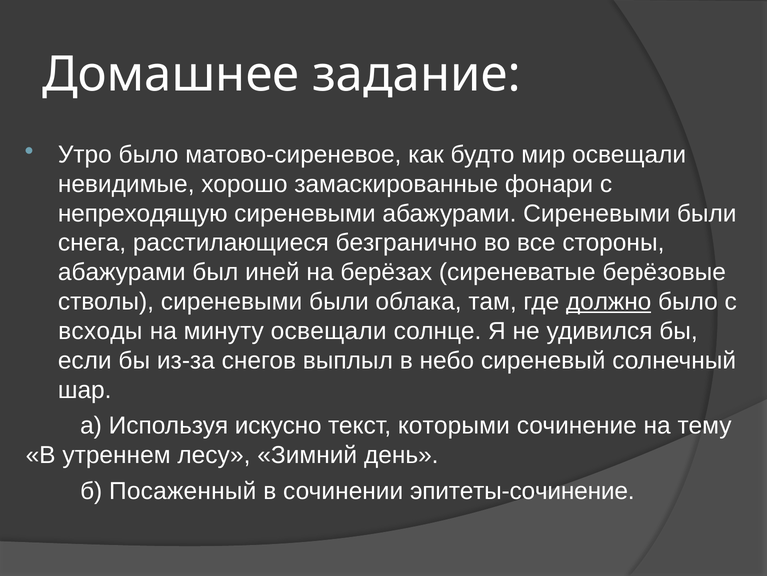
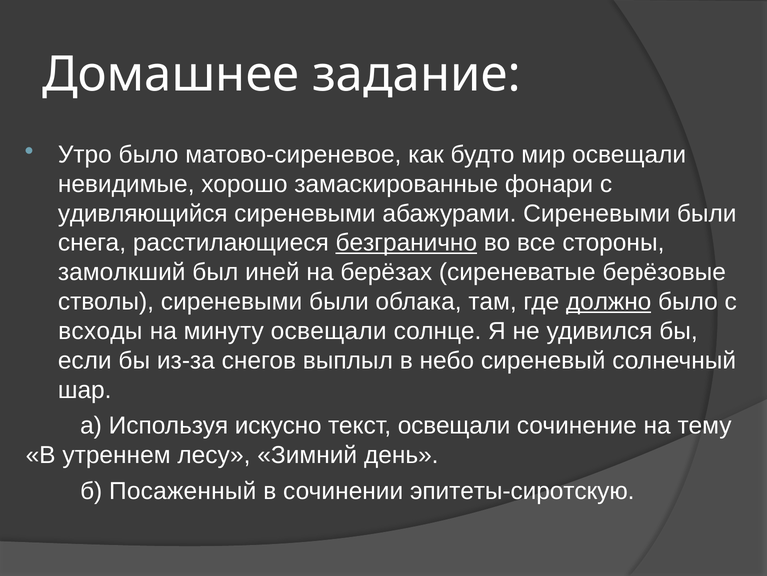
непреходящую: непреходящую -> удивляющийся (143, 213)
безгранично underline: none -> present (406, 243)
абажурами: абажурами -> замолкший (122, 272)
текст которыми: которыми -> освещали (454, 425)
эпитеты-сочинение: эпитеты-сочинение -> эпитеты-сиротскую (522, 490)
